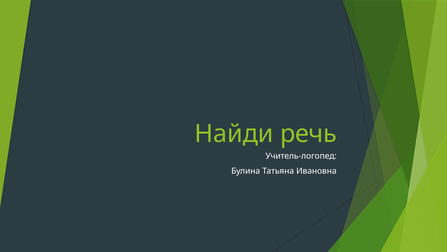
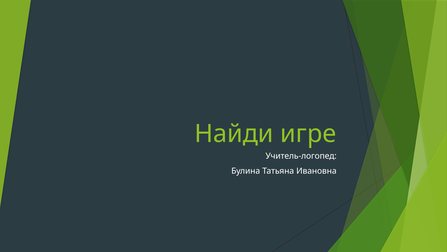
речь: речь -> игре (308, 133)
